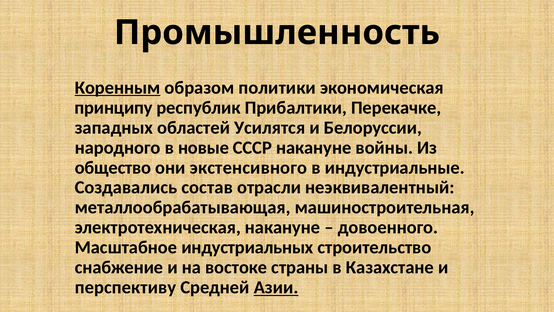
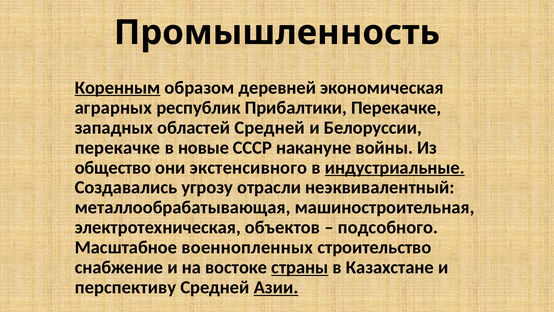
политики: политики -> деревней (277, 88)
принципу: принципу -> аграрных (113, 107)
областей Усилятся: Усилятся -> Средней (270, 127)
народного: народного -> перекачке (118, 147)
индустриальные underline: none -> present (395, 167)
состав: состав -> угрозу (207, 187)
электротехническая накануне: накануне -> объектов (283, 227)
довоенного: довоенного -> подсобного (388, 227)
индустриальных: индустриальных -> военнопленных (247, 247)
страны underline: none -> present (300, 267)
